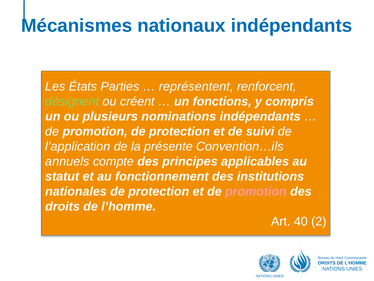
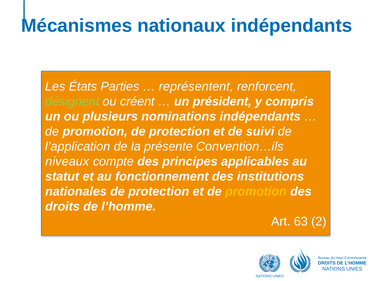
fonctions: fonctions -> président (222, 101)
annuels: annuels -> niveaux (67, 161)
promotion colour: pink -> yellow (256, 191)
40: 40 -> 63 (301, 221)
